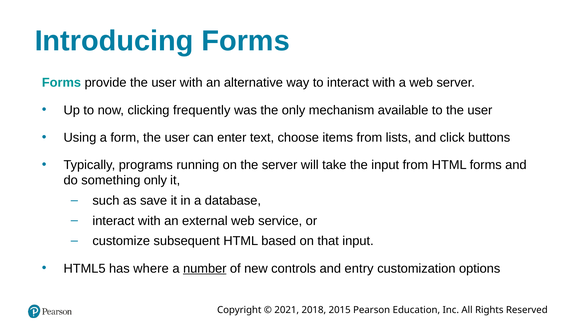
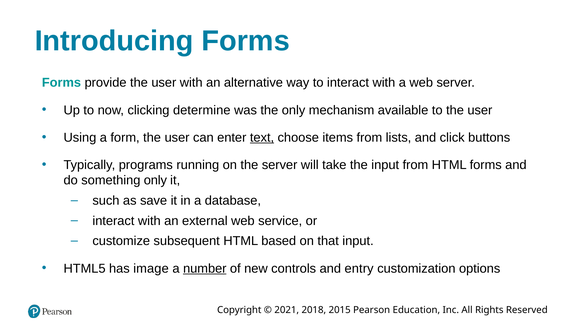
frequently: frequently -> determine (202, 110)
text underline: none -> present (262, 138)
where: where -> image (151, 269)
